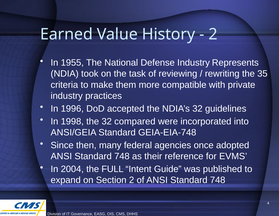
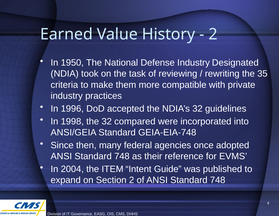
1955: 1955 -> 1950 (72, 63)
Represents: Represents -> Designated (235, 63)
FULL: FULL -> ITEM (112, 169)
